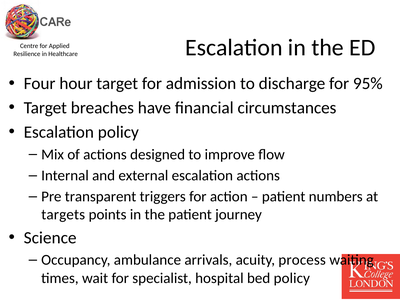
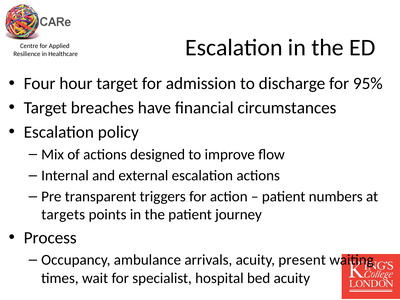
Science: Science -> Process (50, 238)
process: process -> present (302, 260)
bed policy: policy -> acuity (292, 278)
